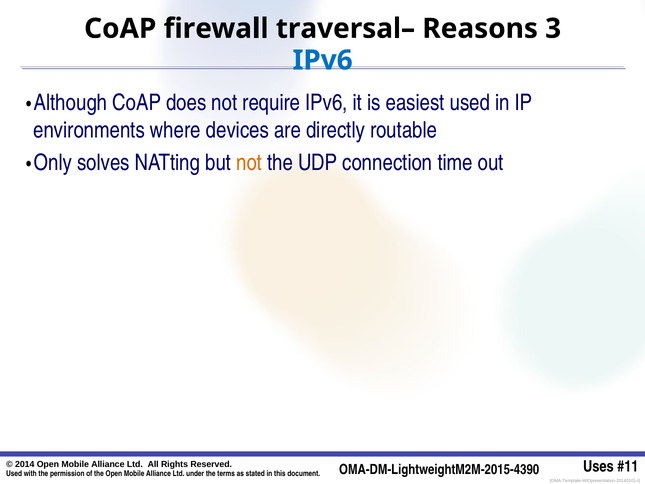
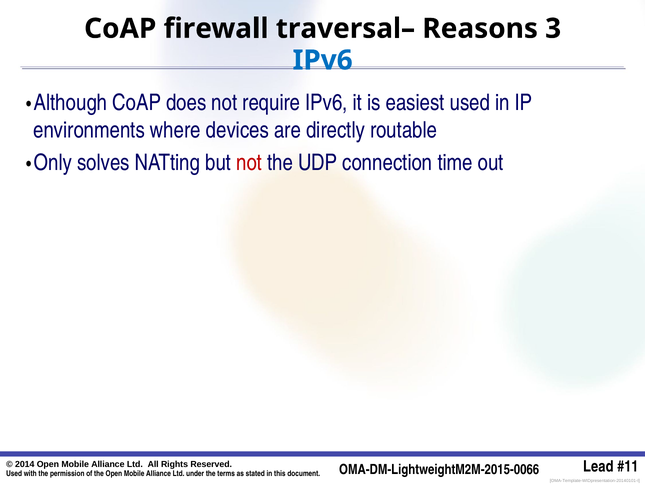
not colour: orange -> red (249, 163)
OMA-DM-LightweightM2M-2015-4390: OMA-DM-LightweightM2M-2015-4390 -> OMA-DM-LightweightM2M-2015-0066 (439, 469)
Uses: Uses -> Lead (598, 467)
